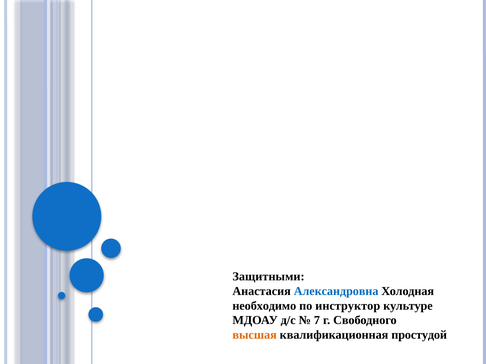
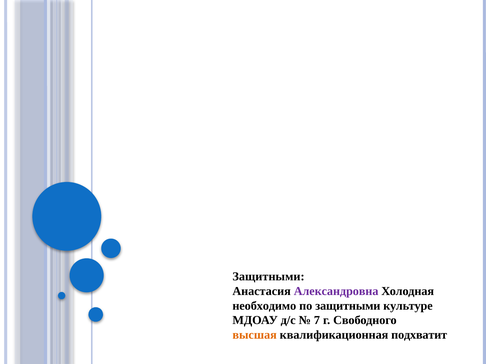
Александровна colour: blue -> purple (336, 292)
по инструктор: инструктор -> защитными (348, 306)
простудой: простудой -> подхватит (419, 335)
